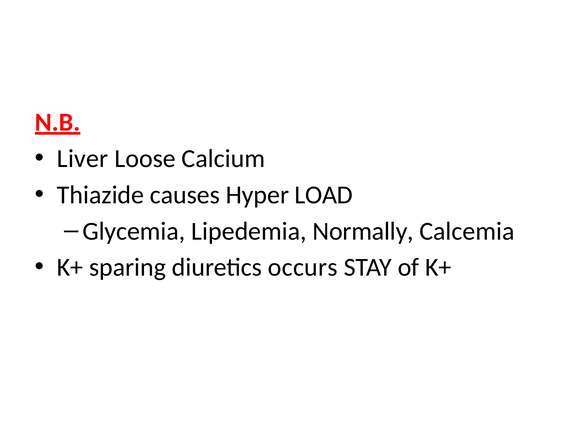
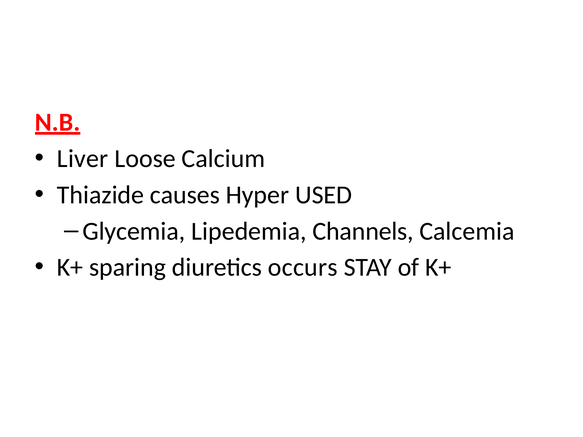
LOAD: LOAD -> USED (324, 195)
Normally: Normally -> Channels (363, 231)
